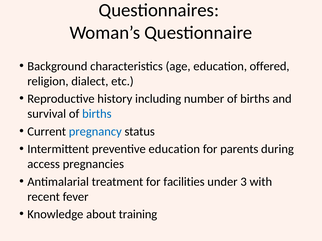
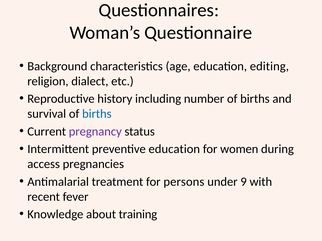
offered: offered -> editing (269, 66)
pregnancy colour: blue -> purple (95, 132)
parents: parents -> women (239, 149)
facilities: facilities -> persons (184, 182)
3: 3 -> 9 (244, 182)
